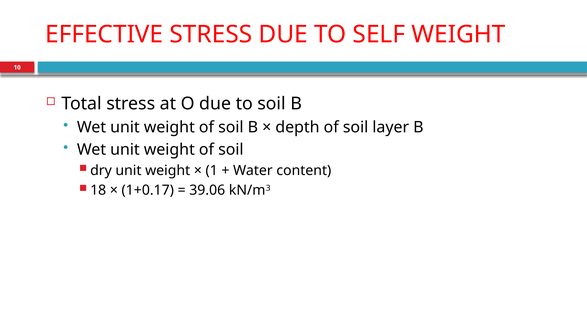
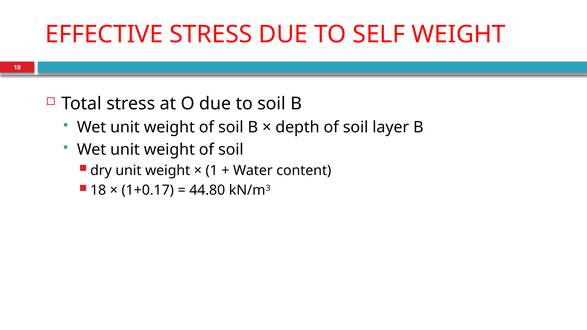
39.06: 39.06 -> 44.80 (207, 190)
